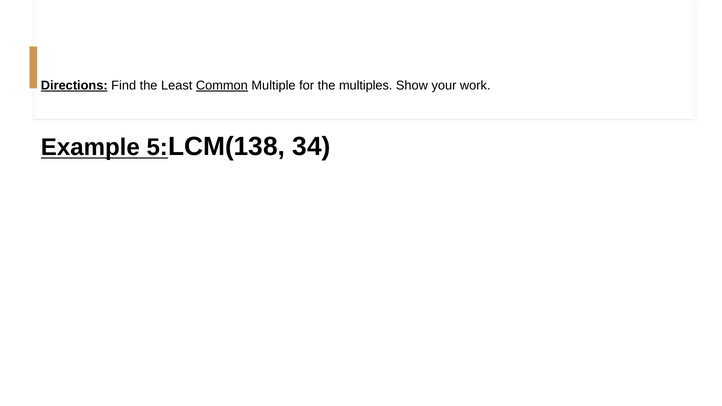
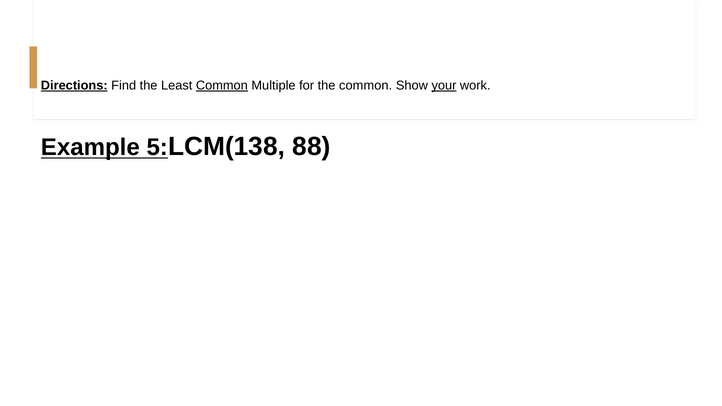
the multiples: multiples -> common (366, 85)
your underline: none -> present (444, 85)
34: 34 -> 88 (311, 147)
